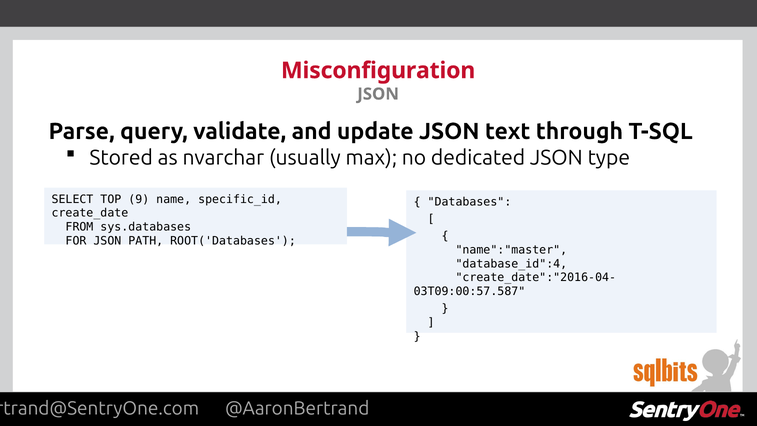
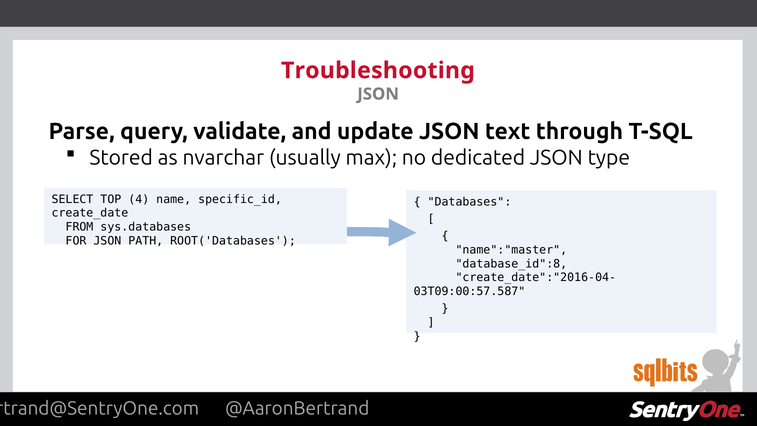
Misconfiguration: Misconfiguration -> Troubleshooting (378, 71)
9: 9 -> 4 (139, 199)
database_id":4: database_id":4 -> database_id":8 (511, 264)
